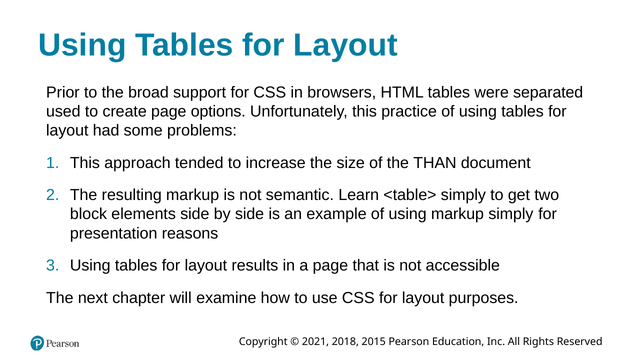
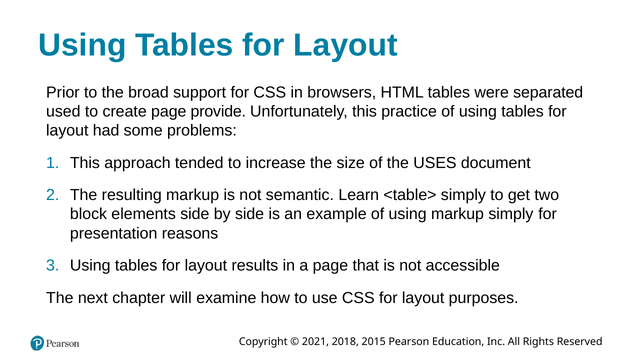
options: options -> provide (218, 111)
THAN: THAN -> USES (435, 163)
